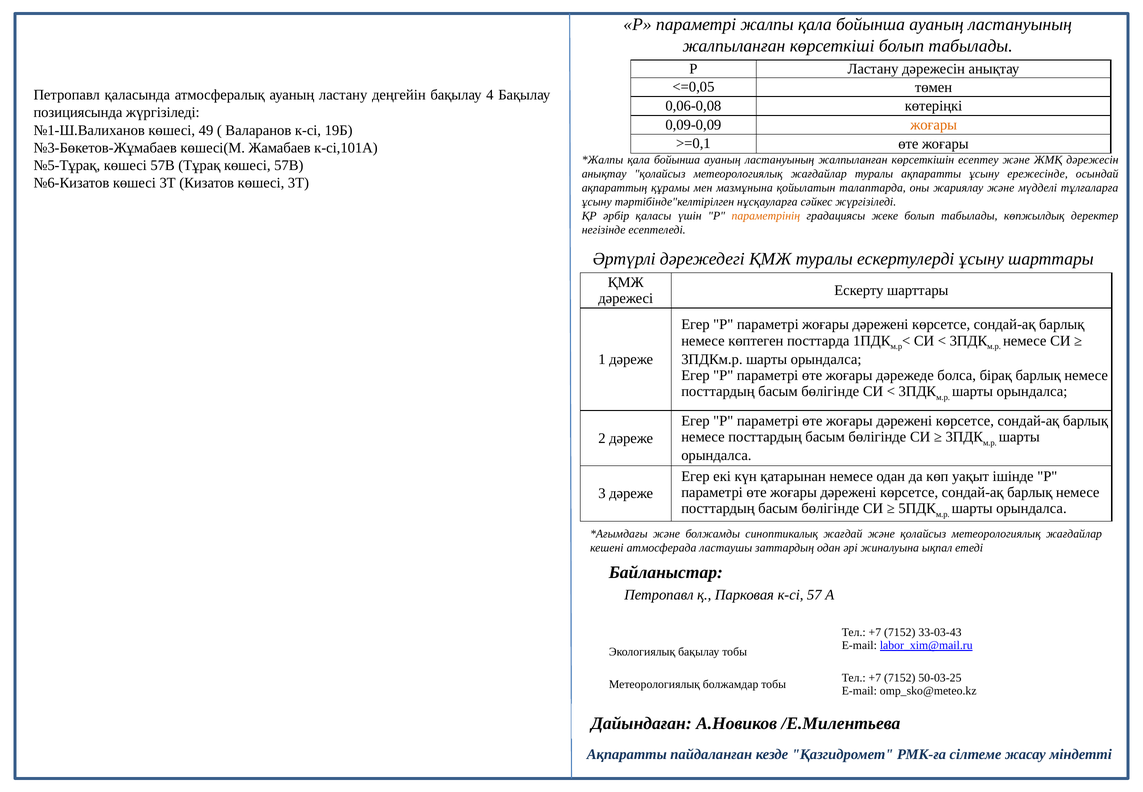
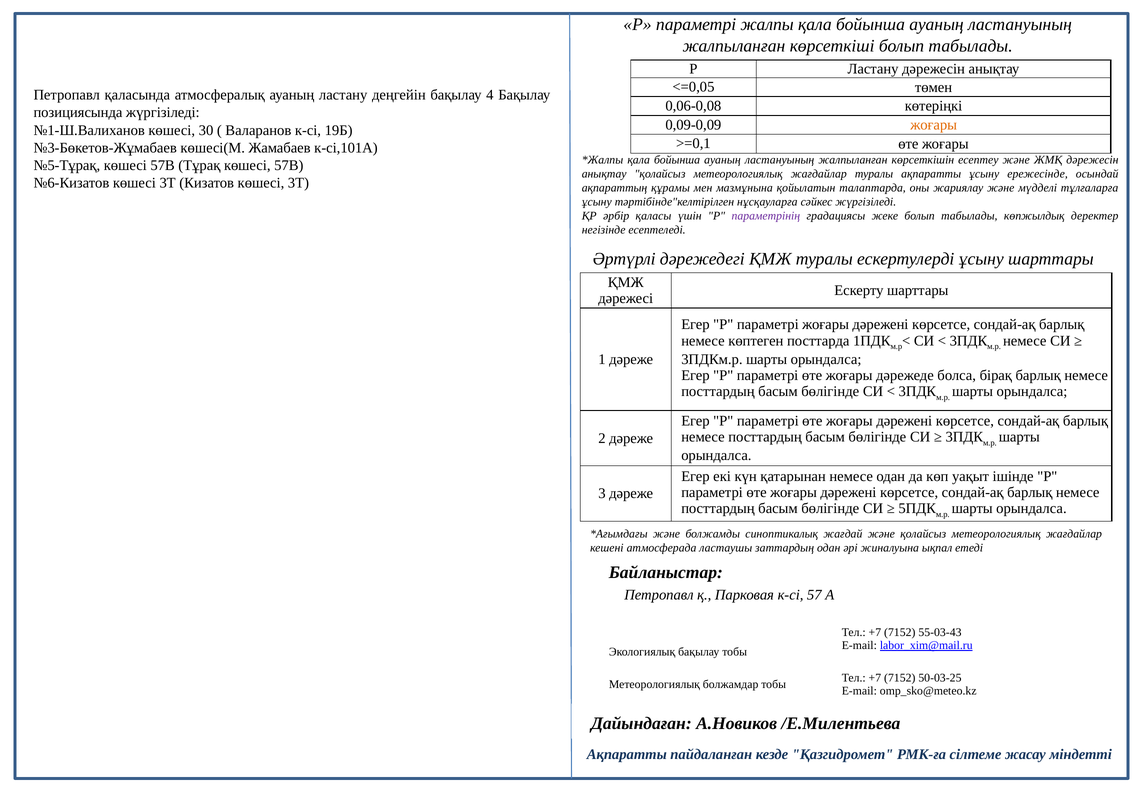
49: 49 -> 30 (206, 130)
параметрінің colour: orange -> purple (766, 216)
33-03-43: 33-03-43 -> 55-03-43 (940, 632)
